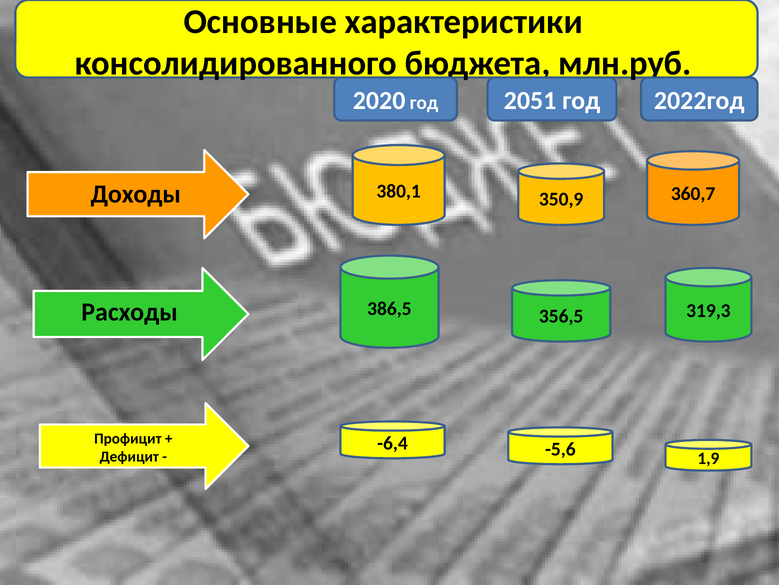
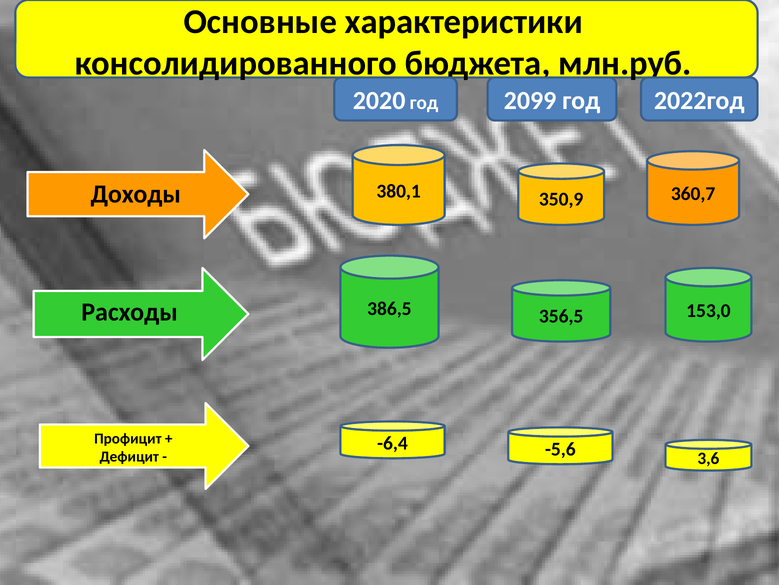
2051: 2051 -> 2099 (530, 101)
319,3: 319,3 -> 153,0 (708, 310)
1,9: 1,9 -> 3,6 (708, 458)
